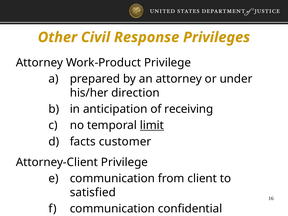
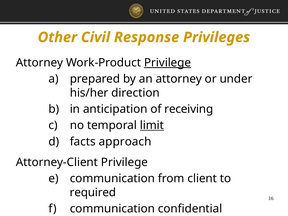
Privilege underline: none -> present (168, 63)
customer: customer -> approach (125, 142)
satisfied: satisfied -> required (93, 192)
